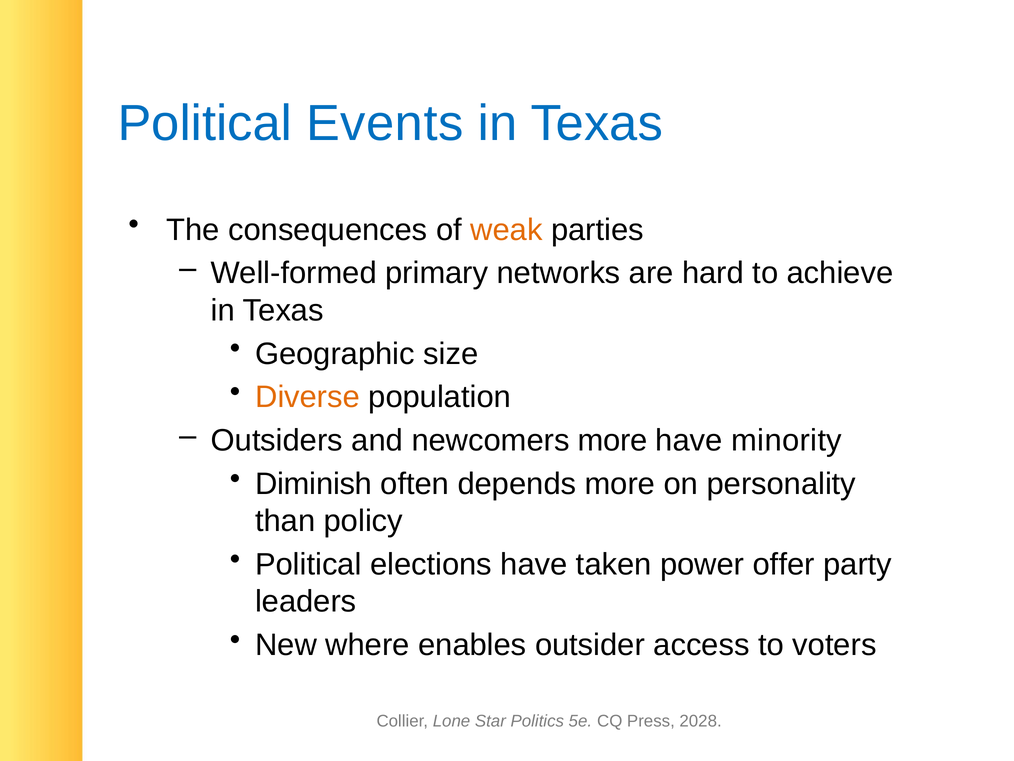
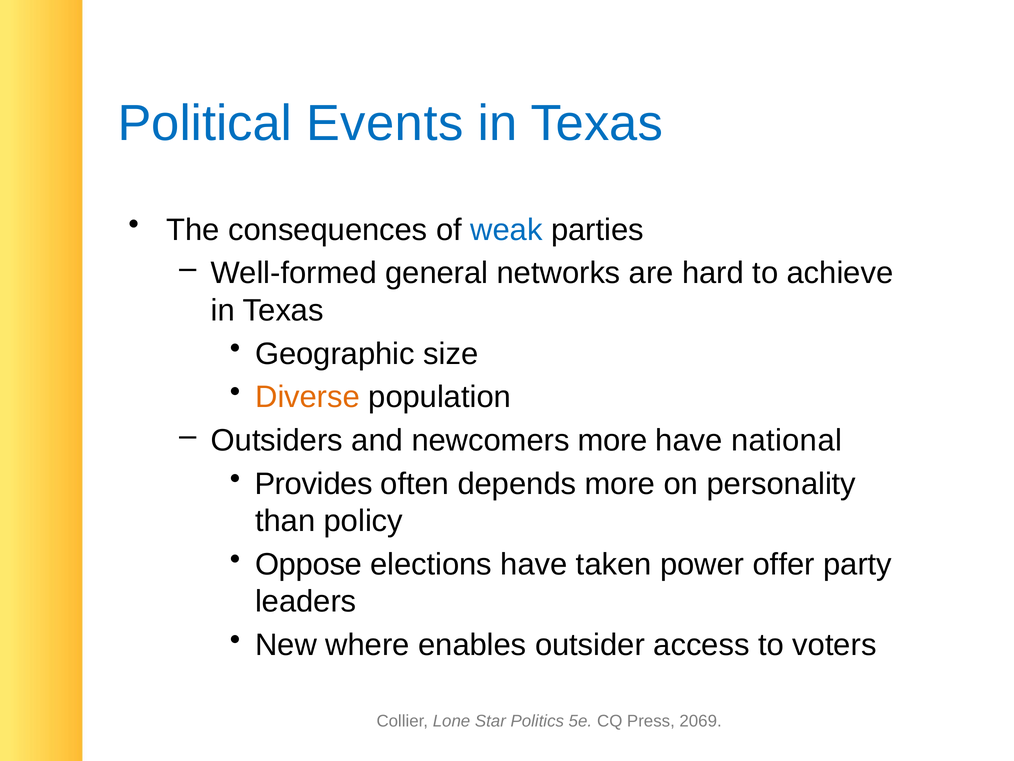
weak colour: orange -> blue (506, 230)
primary: primary -> general (437, 273)
minority: minority -> national (787, 440)
Diminish: Diminish -> Provides (314, 484)
Political: Political -> Oppose (309, 564)
2028: 2028 -> 2069 (701, 721)
